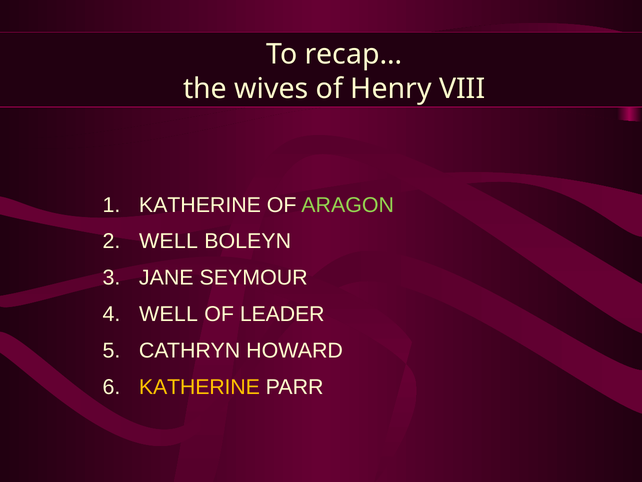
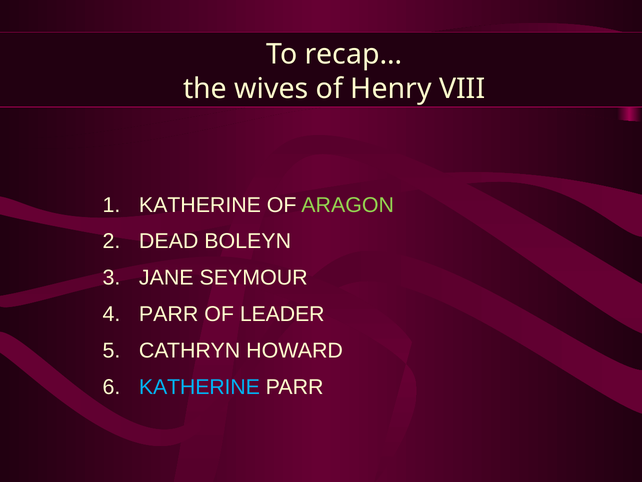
WELL: WELL -> DEAD (169, 241)
WELL: WELL -> PARR (169, 314)
KATHERINE colour: yellow -> light blue (199, 387)
